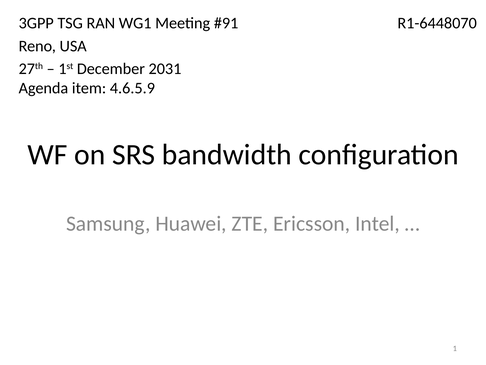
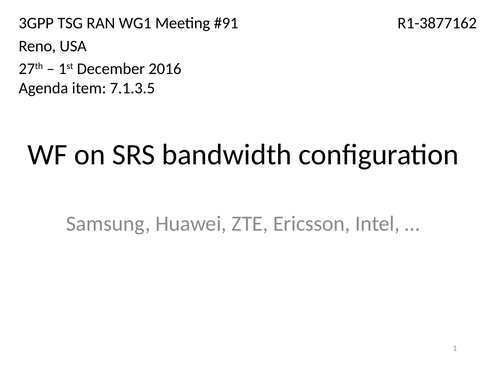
R1-6448070: R1-6448070 -> R1-3877162 (437, 23)
2031: 2031 -> 2016 (165, 69)
4.6.5.9: 4.6.5.9 -> 7.1.3.5 (132, 88)
